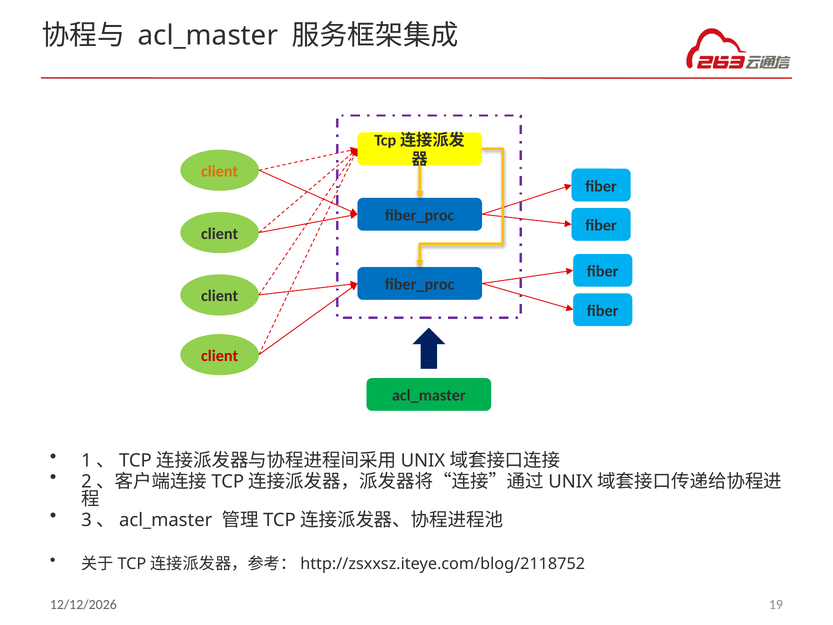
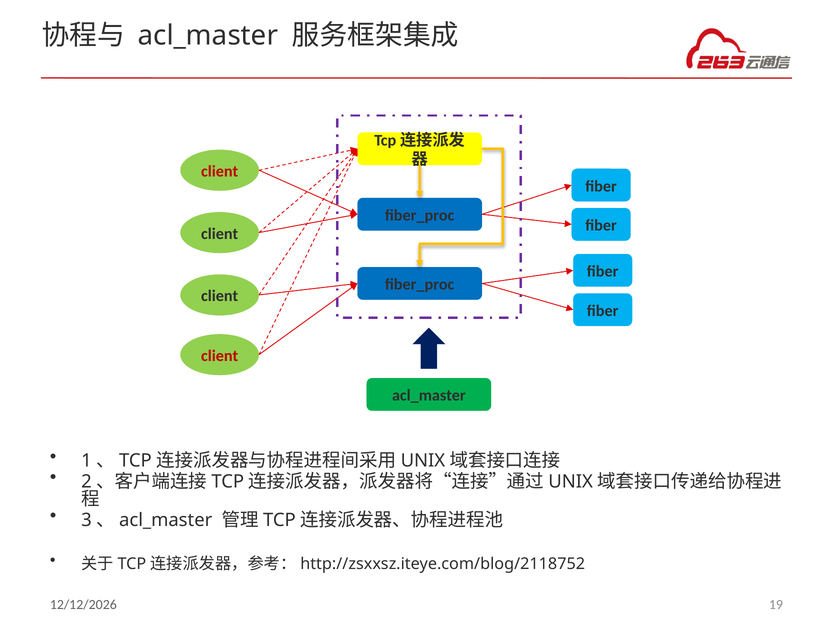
client colour: orange -> red (220, 171)
